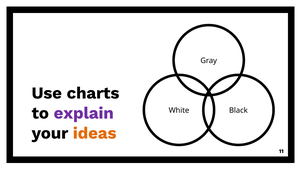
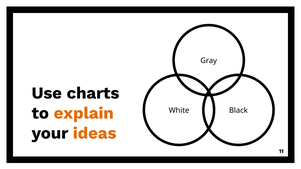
explain colour: purple -> orange (84, 113)
